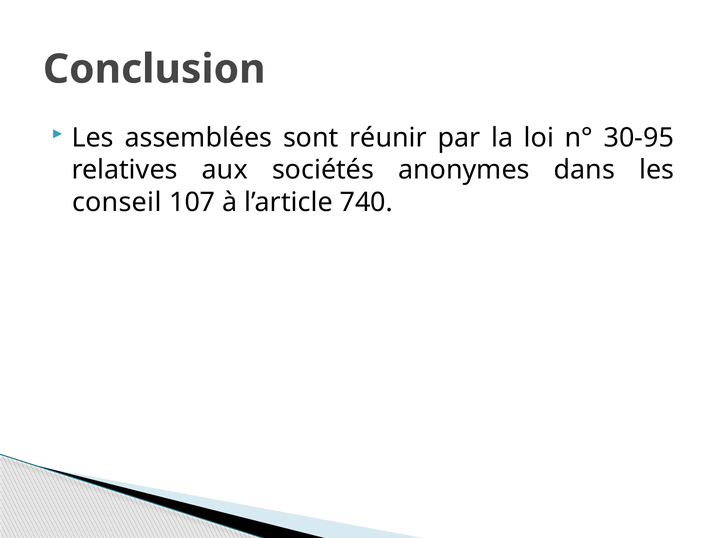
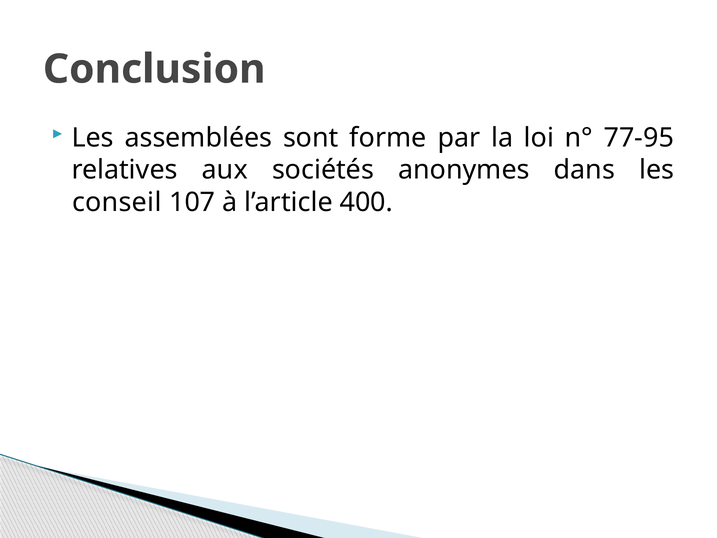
réunir: réunir -> forme (388, 138)
30-95: 30-95 -> 77-95 (639, 138)
740: 740 -> 400 (366, 202)
